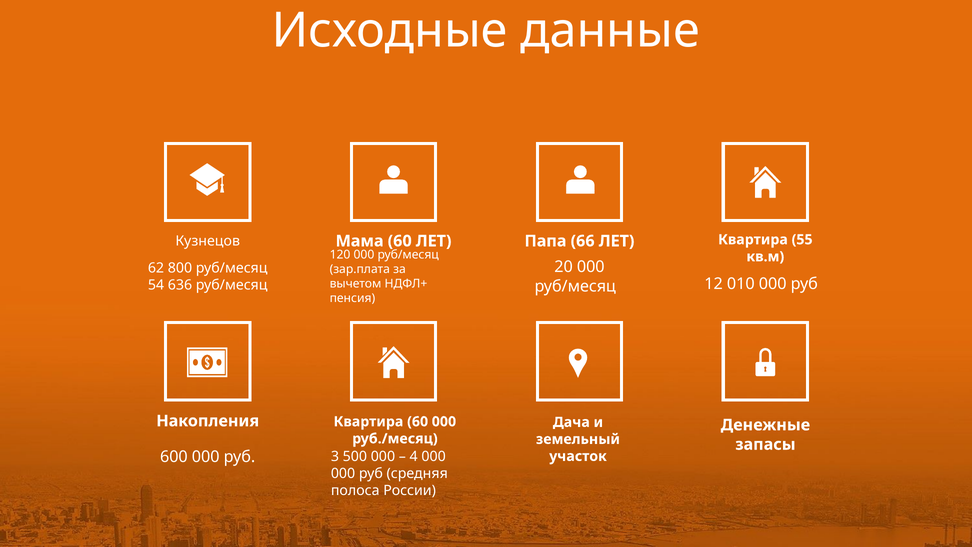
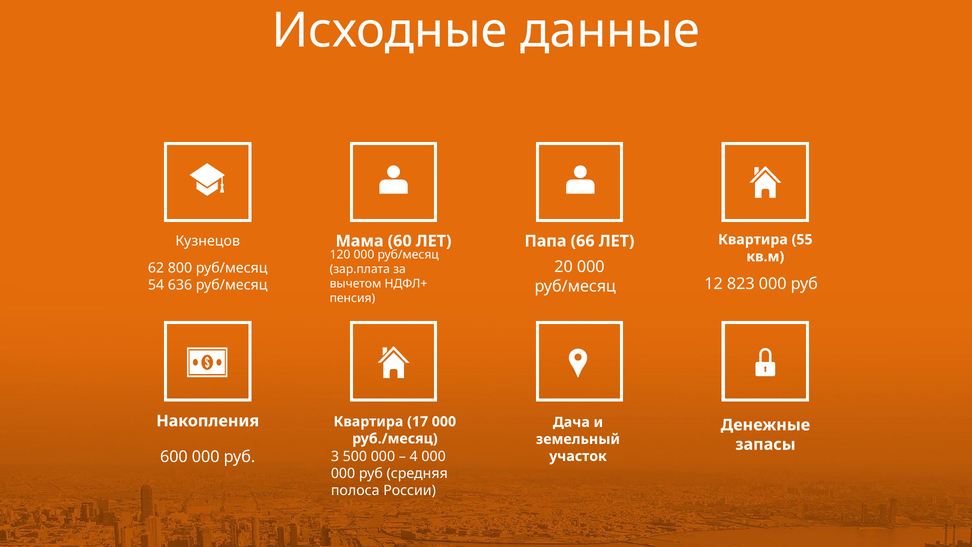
010: 010 -> 823 (741, 284)
Квартира 60: 60 -> 17 (418, 421)
